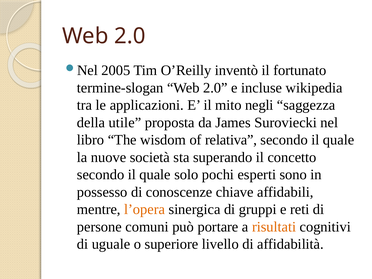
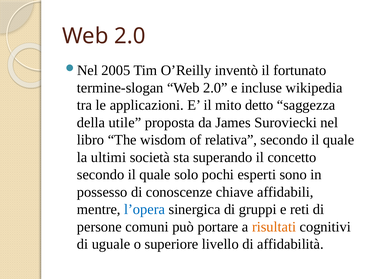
negli: negli -> detto (259, 105)
nuove: nuove -> ultimi (109, 157)
l’opera colour: orange -> blue (145, 209)
